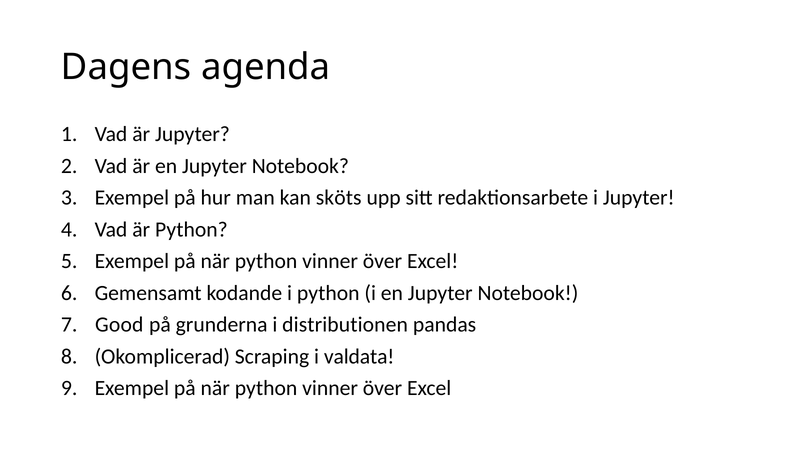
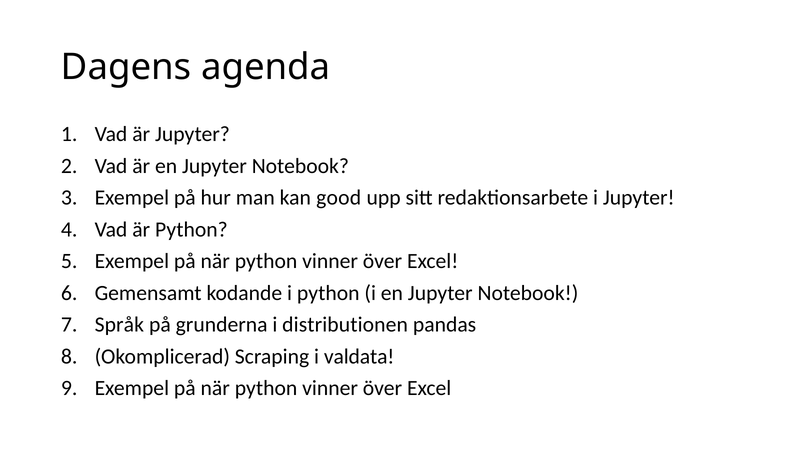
sköts: sköts -> good (339, 198)
Good: Good -> Språk (119, 324)
